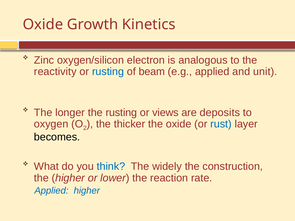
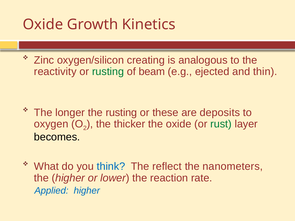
electron: electron -> creating (146, 60)
rusting colour: blue -> green (108, 72)
e.g applied: applied -> ejected (212, 72)
unit: unit -> thin (265, 72)
views: views -> these (165, 113)
rust colour: blue -> green (221, 124)
widely: widely -> reflect (167, 167)
construction: construction -> nanometers (233, 167)
